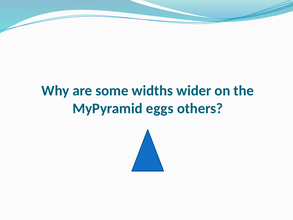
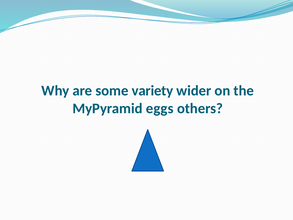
widths: widths -> variety (152, 90)
